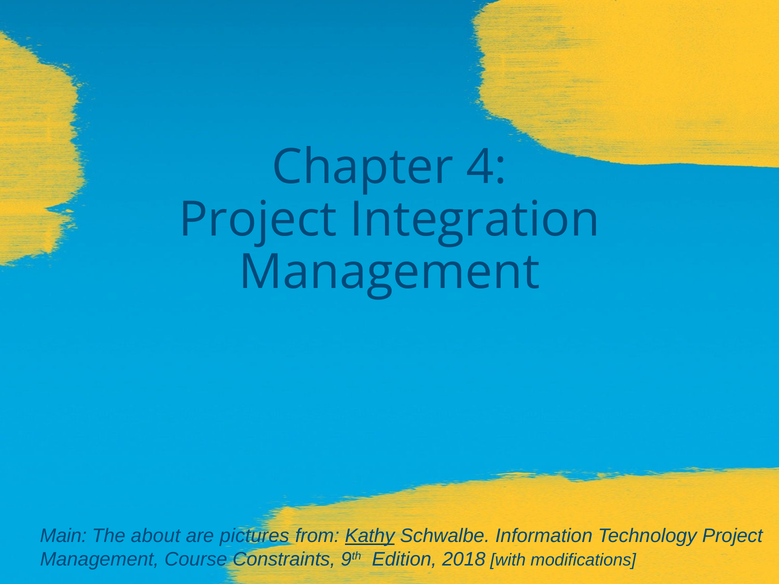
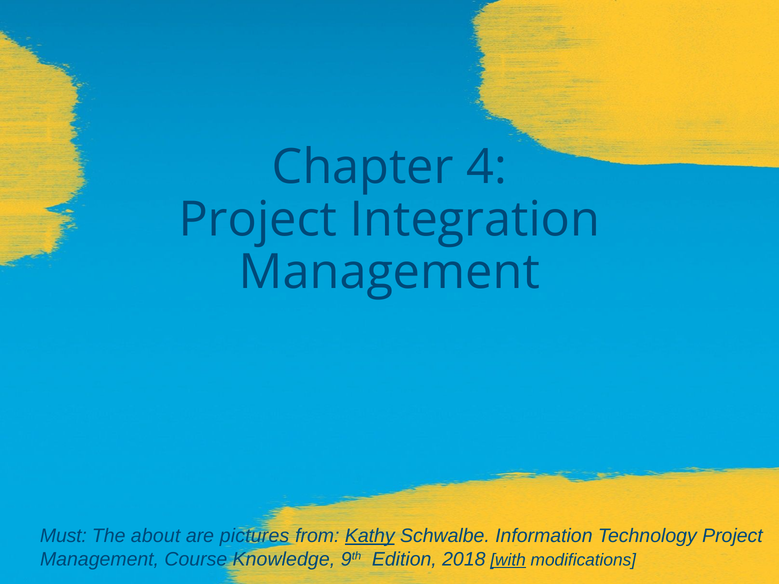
Main: Main -> Must (63, 536)
Constraints: Constraints -> Knowledge (284, 560)
with underline: none -> present (508, 560)
